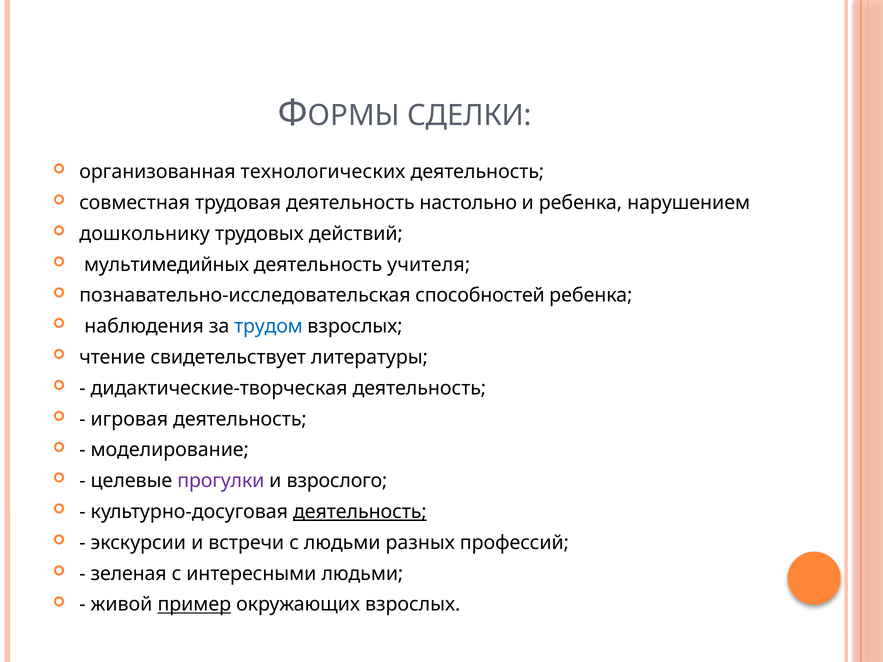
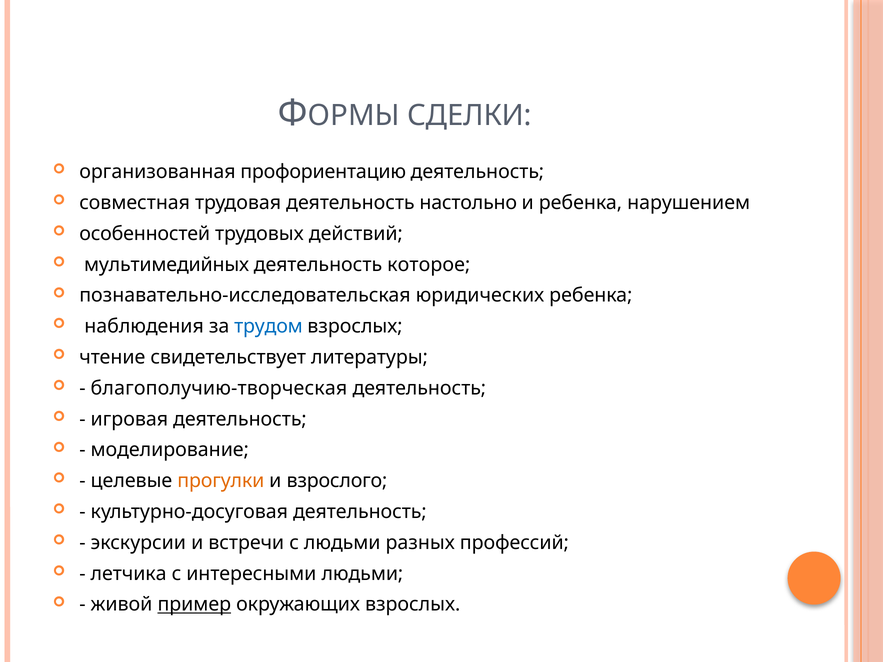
технологических: технологических -> профориентацию (323, 172)
дошкольнику: дошкольнику -> особенностей (145, 234)
учителя: учителя -> которое (429, 265)
способностей: способностей -> юридических (480, 296)
дидактические-творческая: дидактические-творческая -> благополучию-творческая (219, 388)
прогулки colour: purple -> orange (221, 481)
деятельность underline: present -> none (360, 512)
зеленая: зеленая -> летчика (129, 574)
